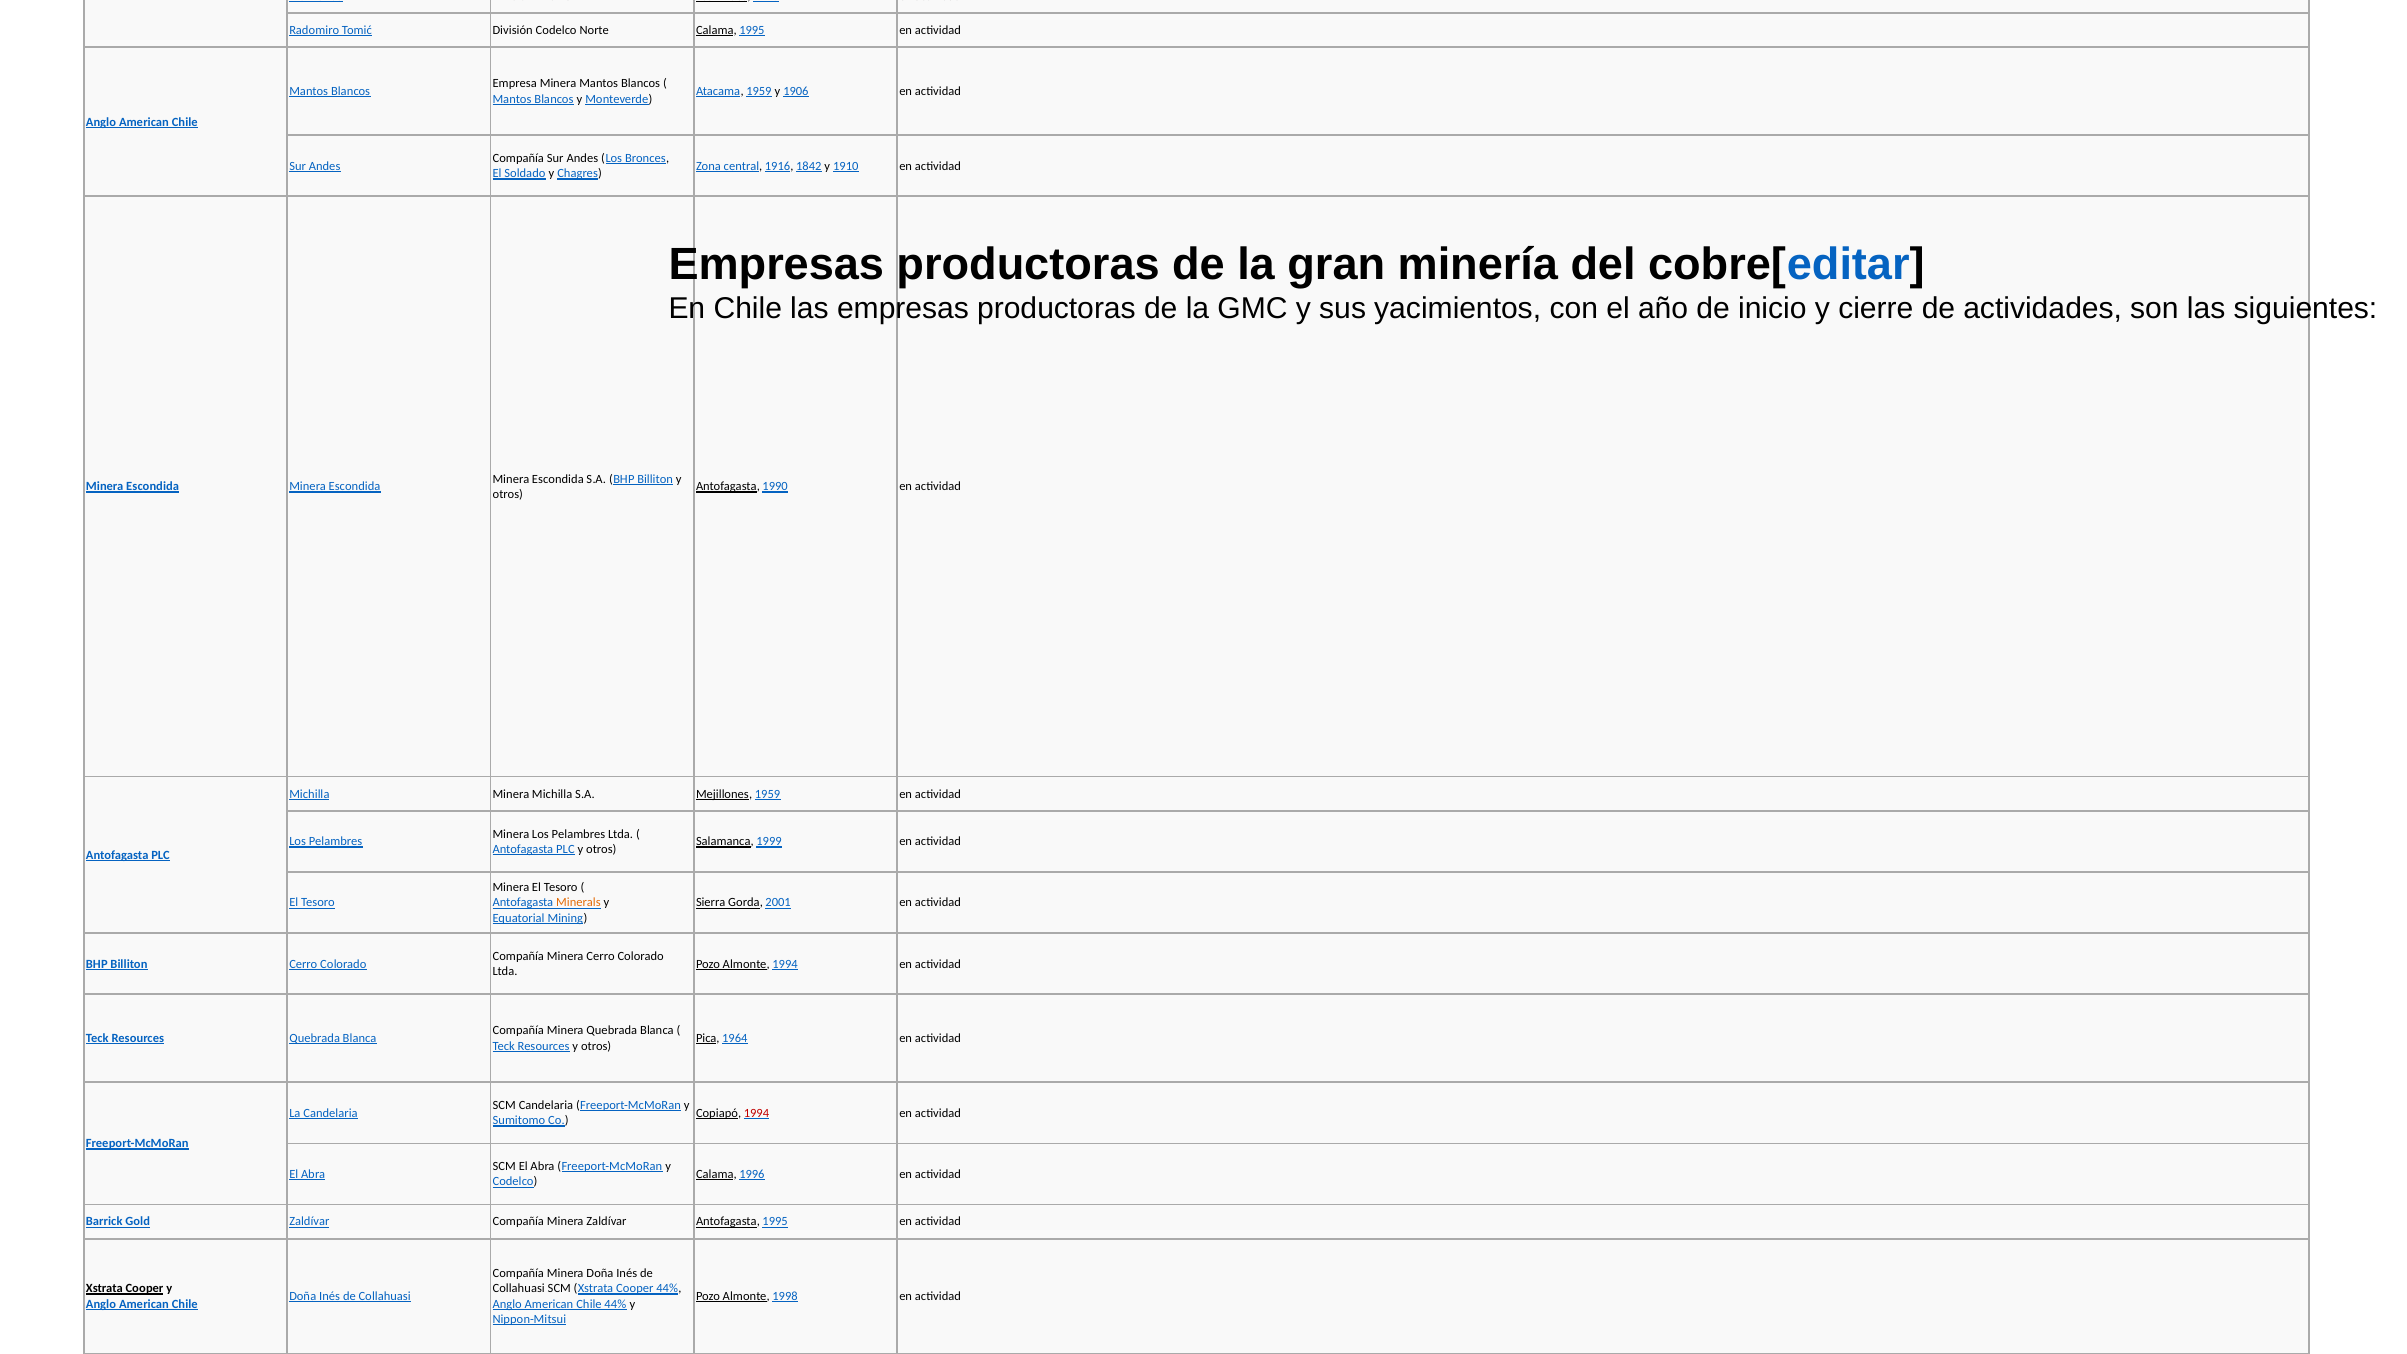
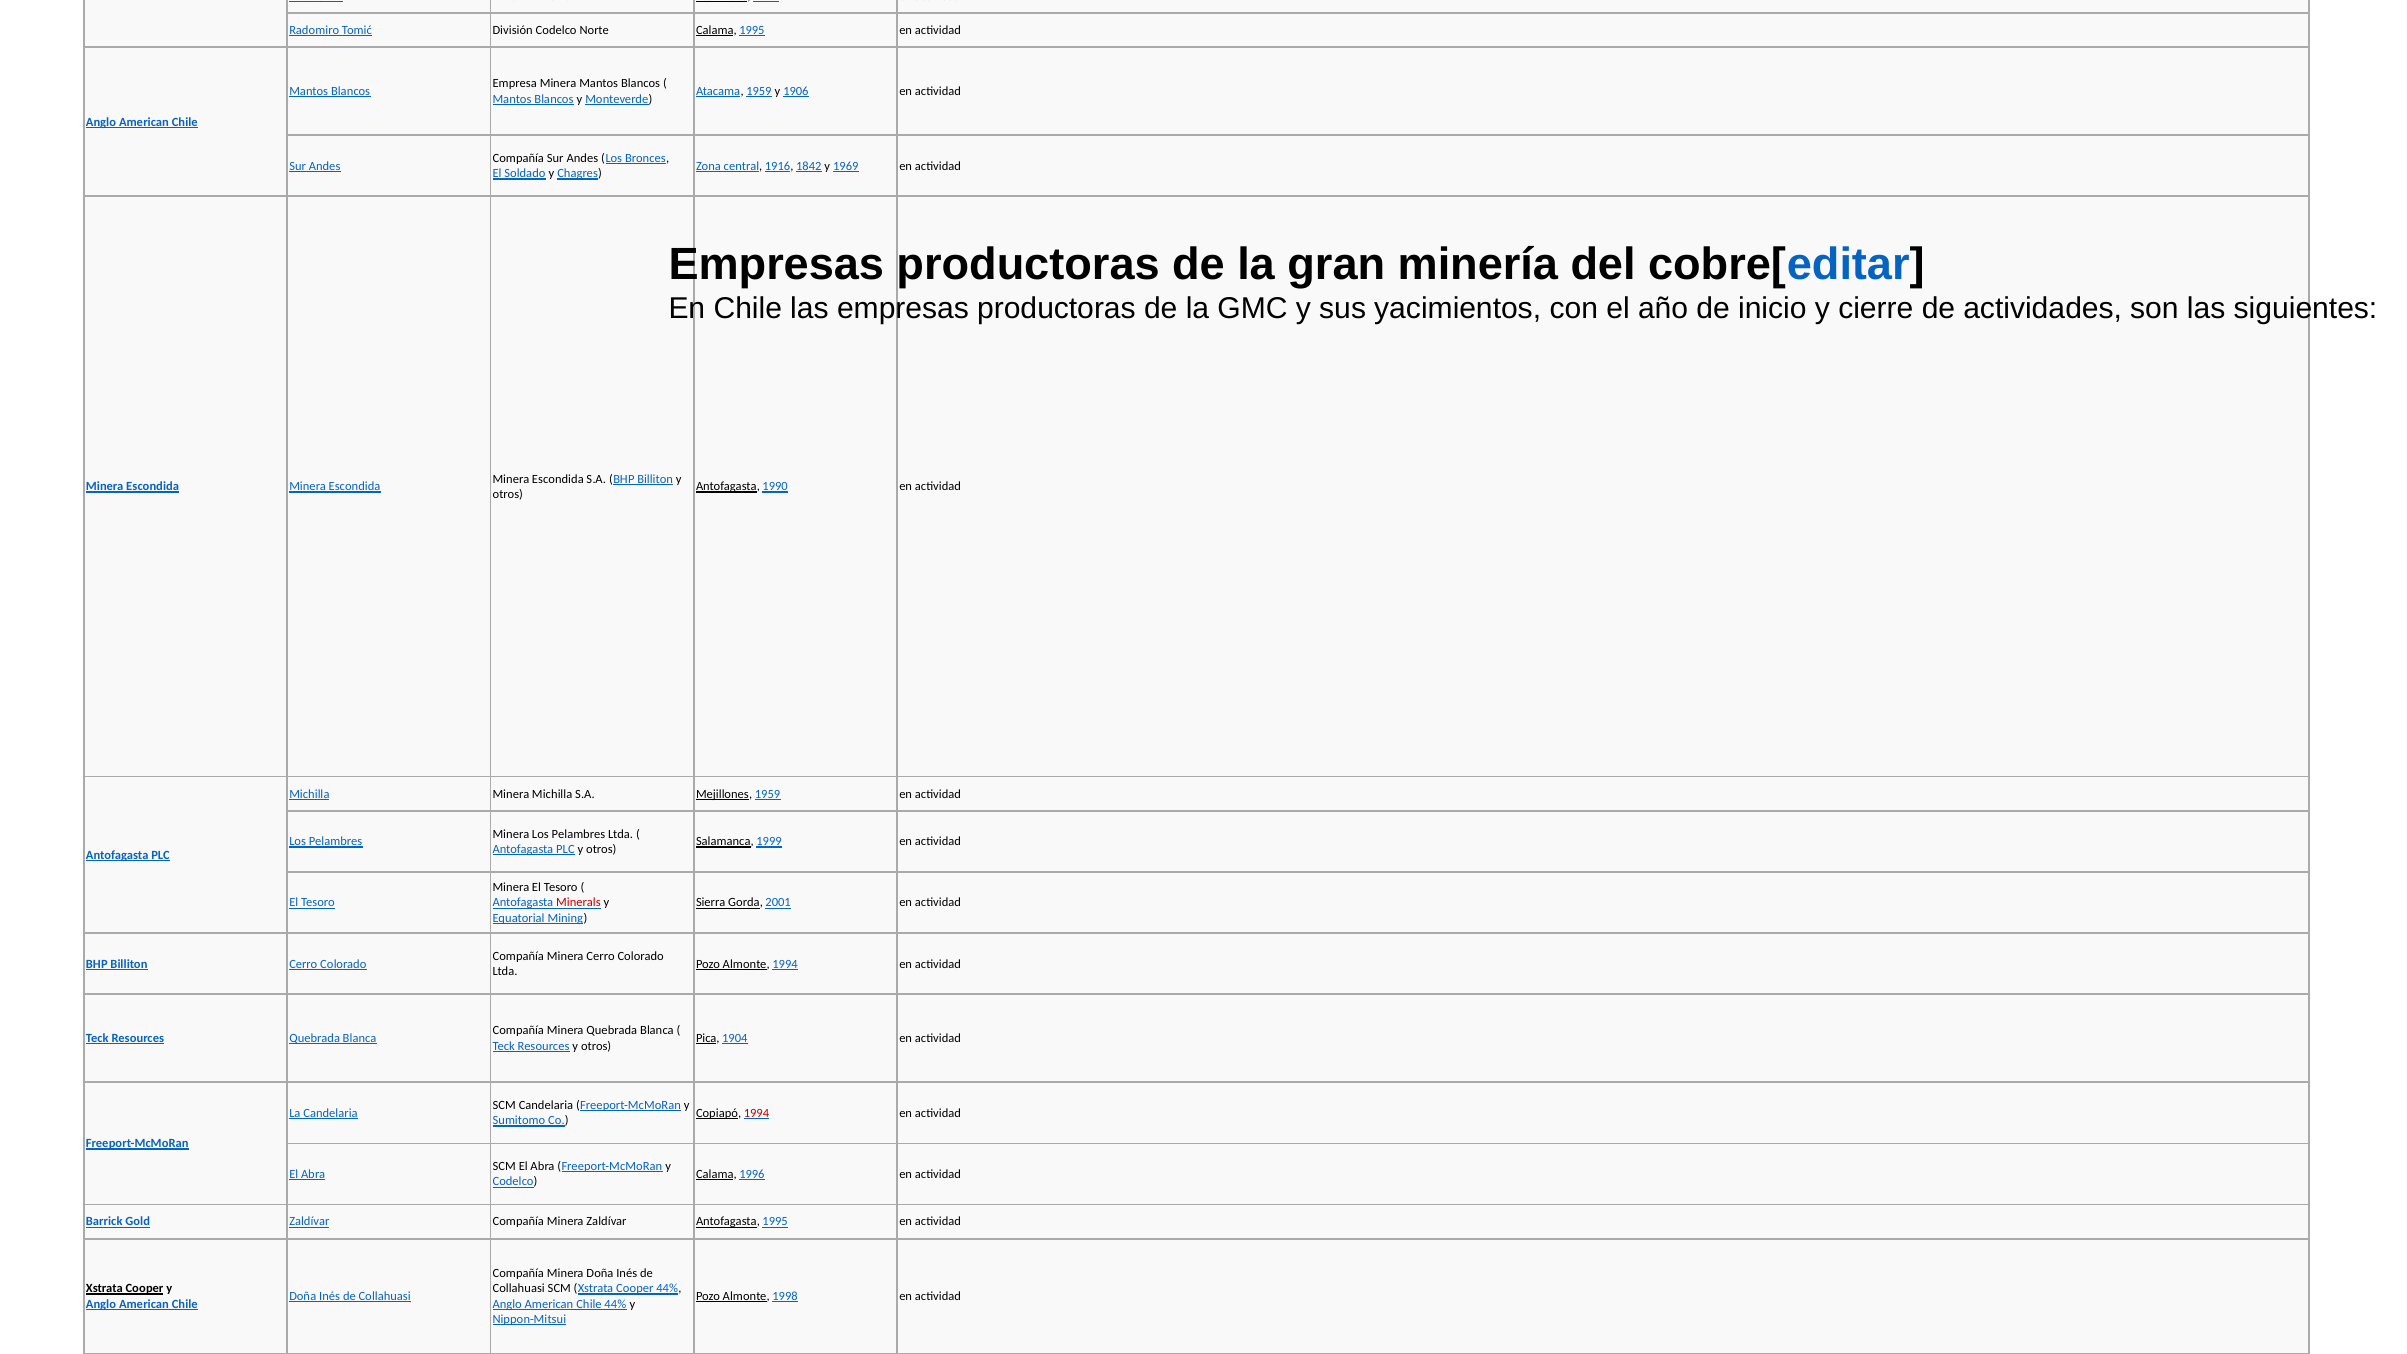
y 1910: 1910 -> 1969 (846, 166)
Minerals colour: orange -> red (578, 903)
Pica 1964: 1964 -> 1904 (735, 1038)
